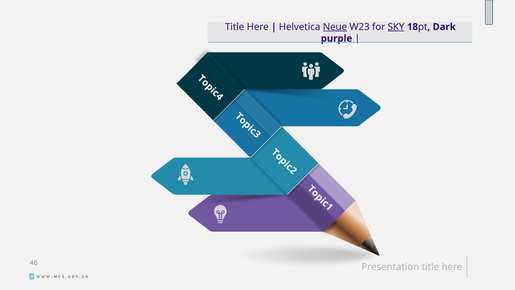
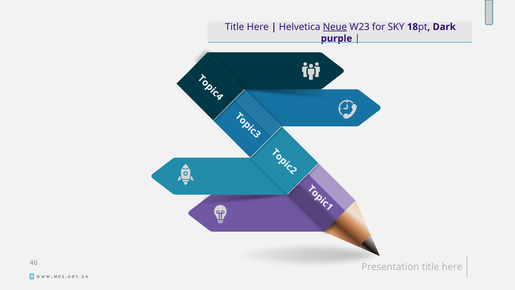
SKY underline: present -> none (396, 27)
